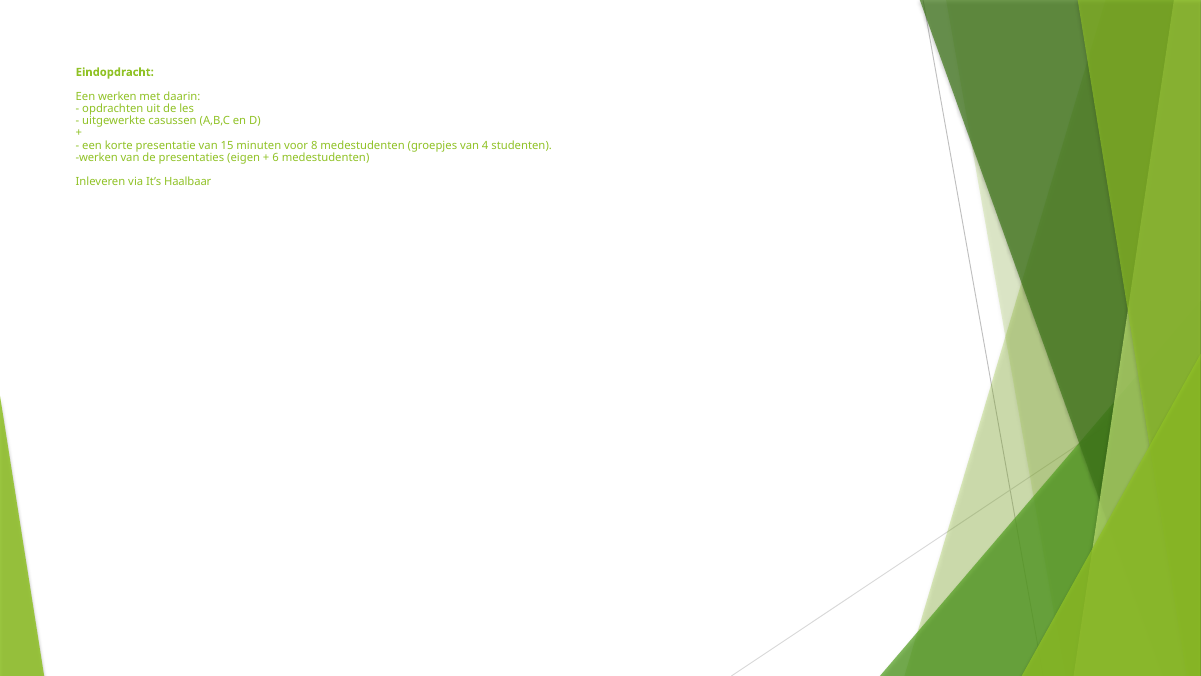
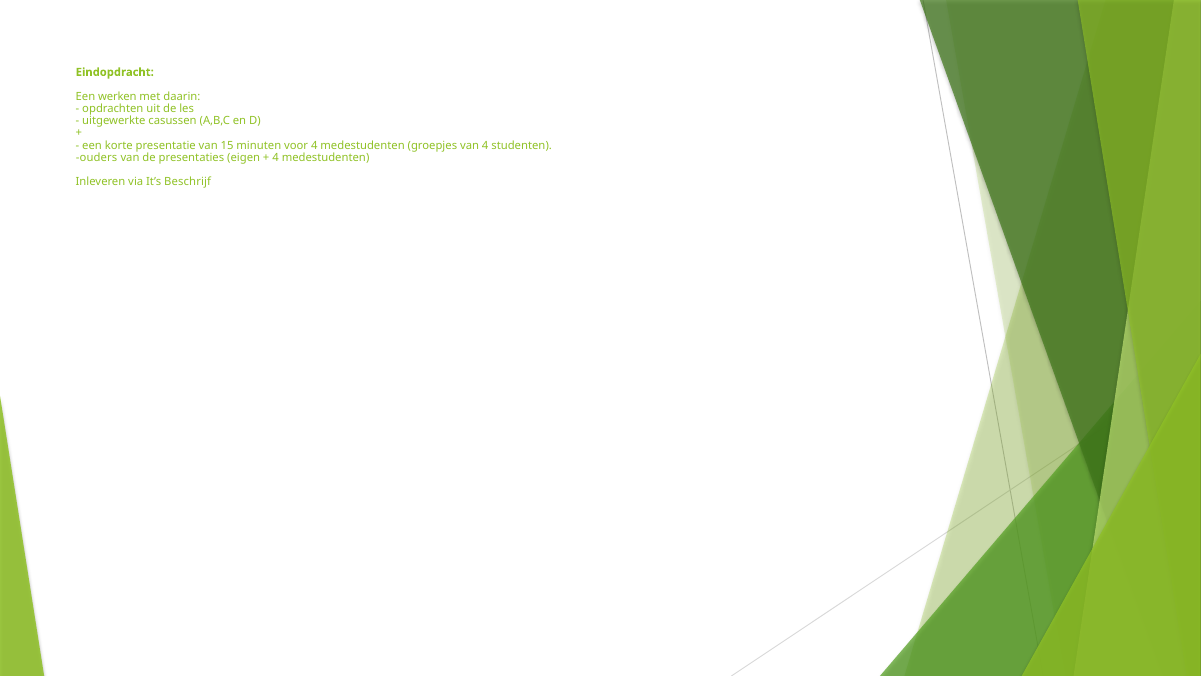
voor 8: 8 -> 4 (314, 145)
werken: werken -> ouders (97, 157)
6: 6 -> 4 (276, 157)
Haalbaar: Haalbaar -> Beschrijf (188, 182)
